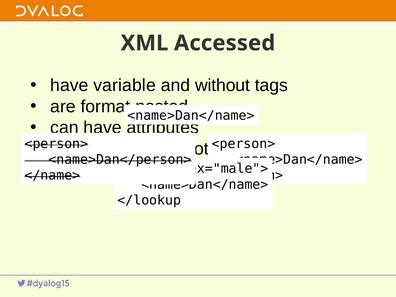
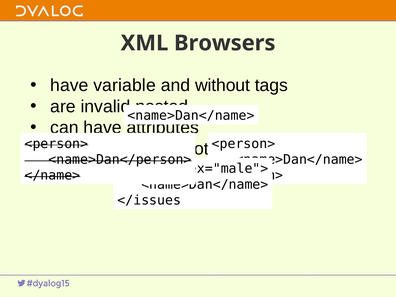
Accessed: Accessed -> Browsers (225, 43)
format: format -> invalid (105, 107)
</lookup: </lookup -> </issues (149, 200)
